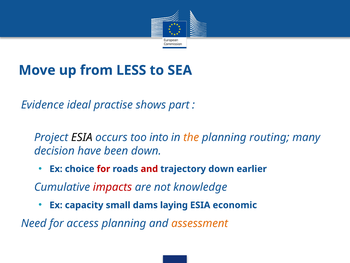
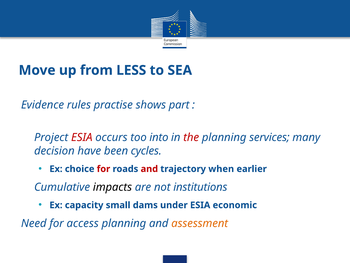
ideal: ideal -> rules (79, 105)
ESIA colour: black -> red (82, 137)
the colour: orange -> red (191, 137)
routing: routing -> services (269, 137)
been down: down -> cycles (146, 151)
trajectory down: down -> when (221, 169)
impacts colour: red -> black (112, 187)
knowledge: knowledge -> institutions (200, 187)
laying: laying -> under (174, 205)
